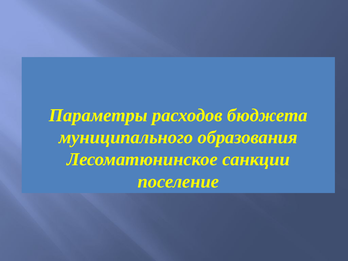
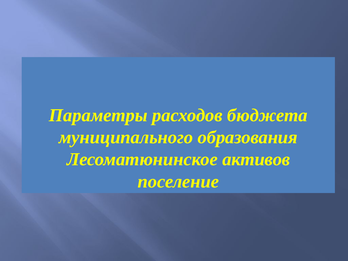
санкции: санкции -> активов (256, 159)
